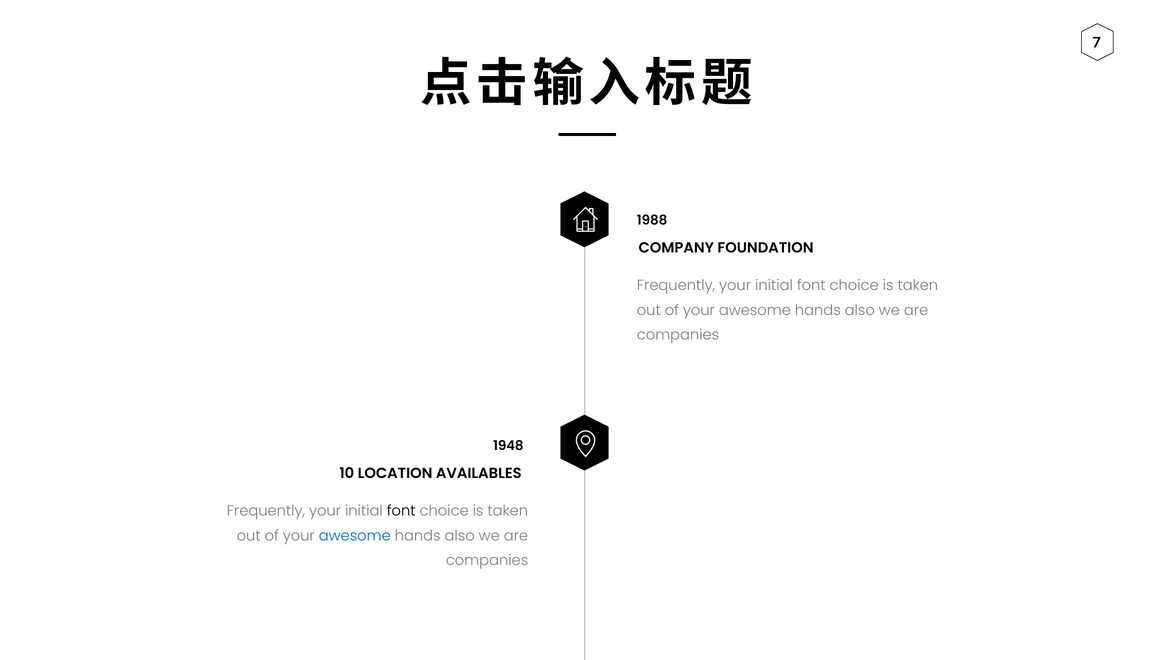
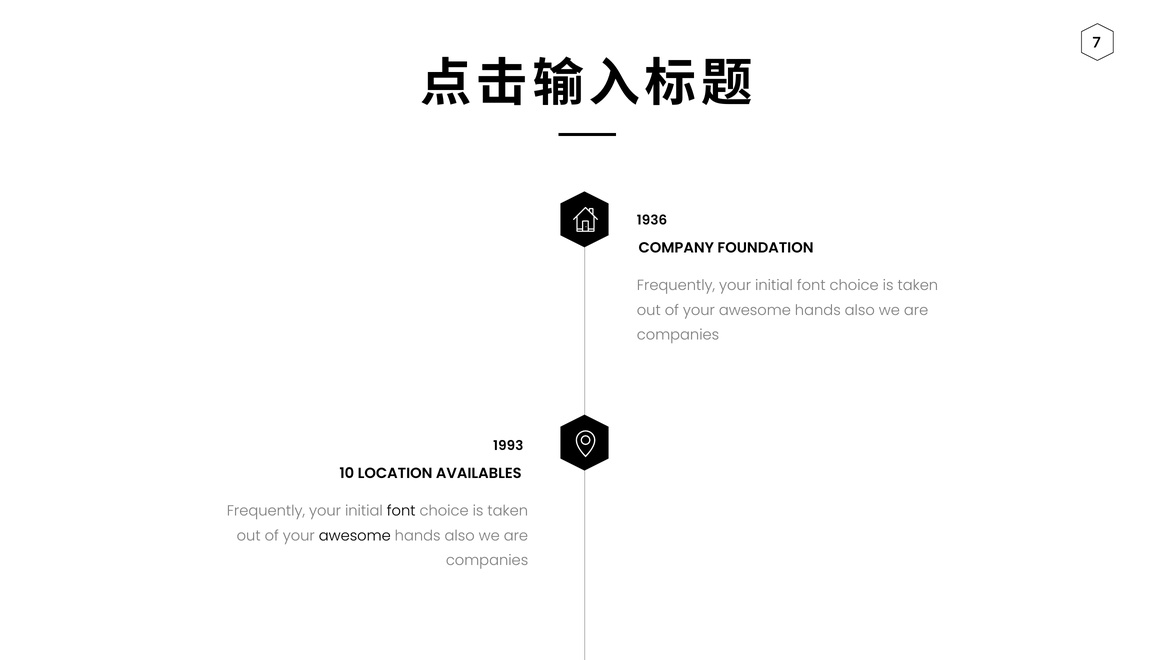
1988: 1988 -> 1936 (652, 220)
1948: 1948 -> 1993 (508, 446)
awesome colour: blue -> black (355, 536)
